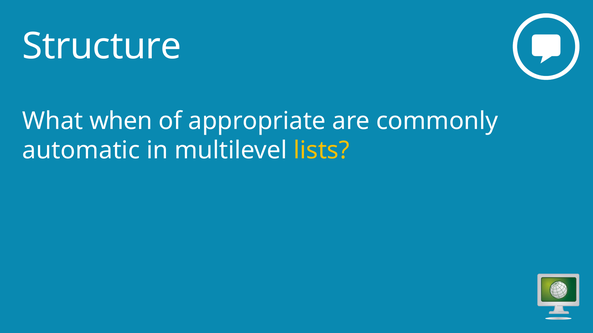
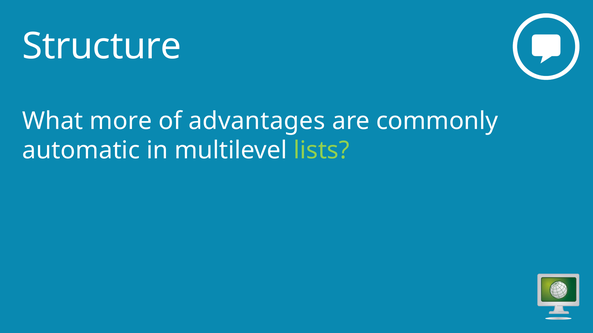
when: when -> more (121, 121)
appropriate: appropriate -> advantages (257, 121)
lists colour: yellow -> light green (322, 151)
